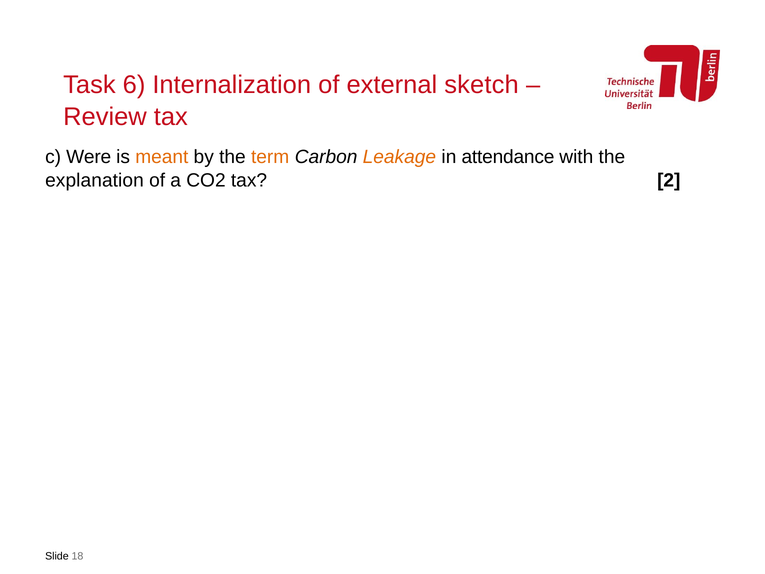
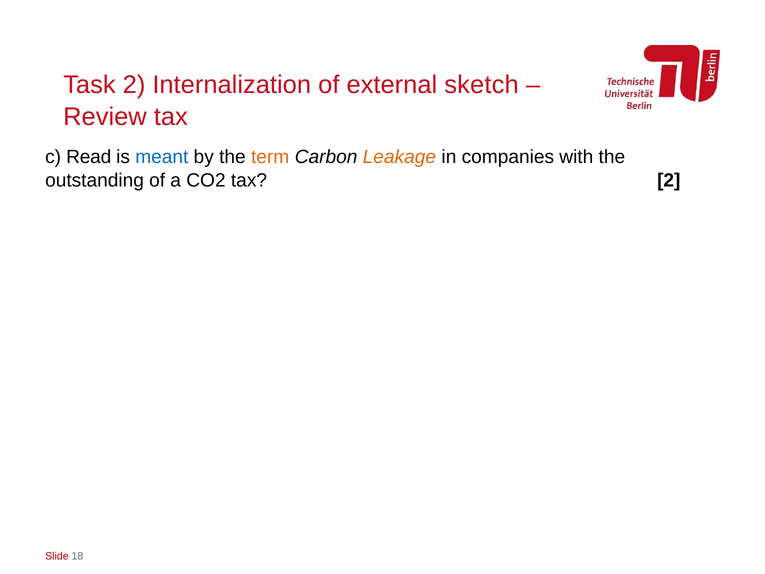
Task 6: 6 -> 2 (134, 85)
Were: Were -> Read (89, 157)
meant colour: orange -> blue (162, 157)
attendance: attendance -> companies (508, 157)
explanation: explanation -> outstanding (95, 180)
Slide colour: black -> red (57, 556)
